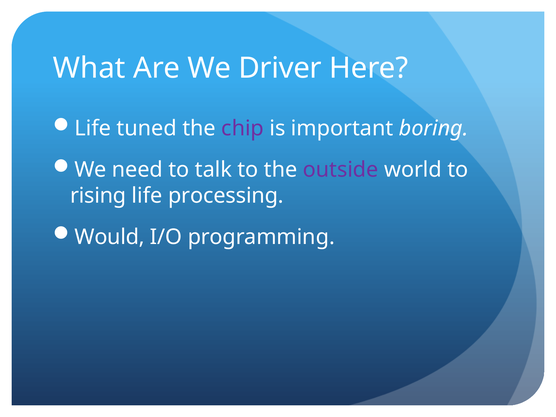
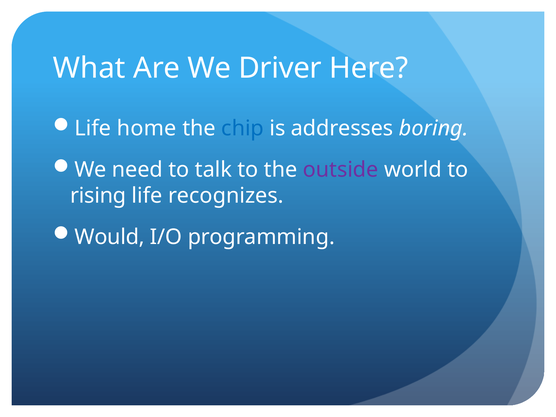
tuned: tuned -> home (147, 128)
chip colour: purple -> blue (243, 128)
important: important -> addresses (342, 128)
processing: processing -> recognizes (226, 196)
